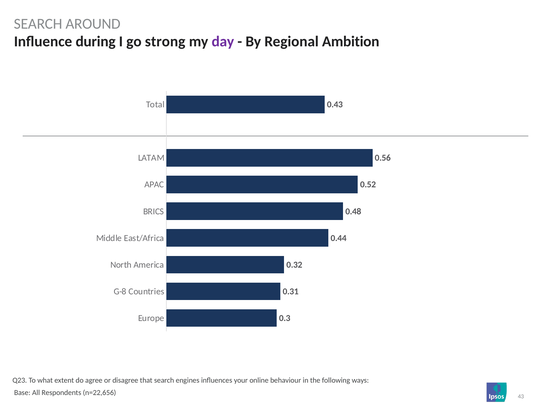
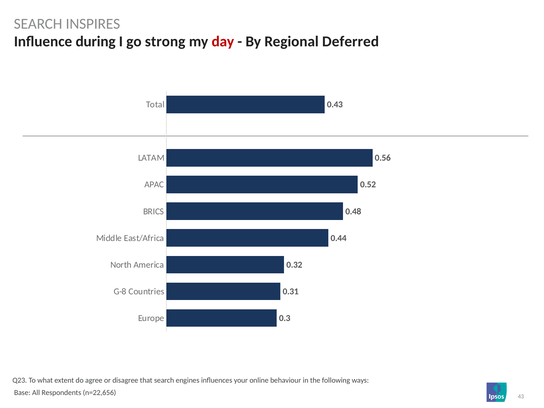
AROUND: AROUND -> INSPIRES (93, 24)
day colour: purple -> red (223, 41)
Ambition: Ambition -> Deferred (351, 41)
